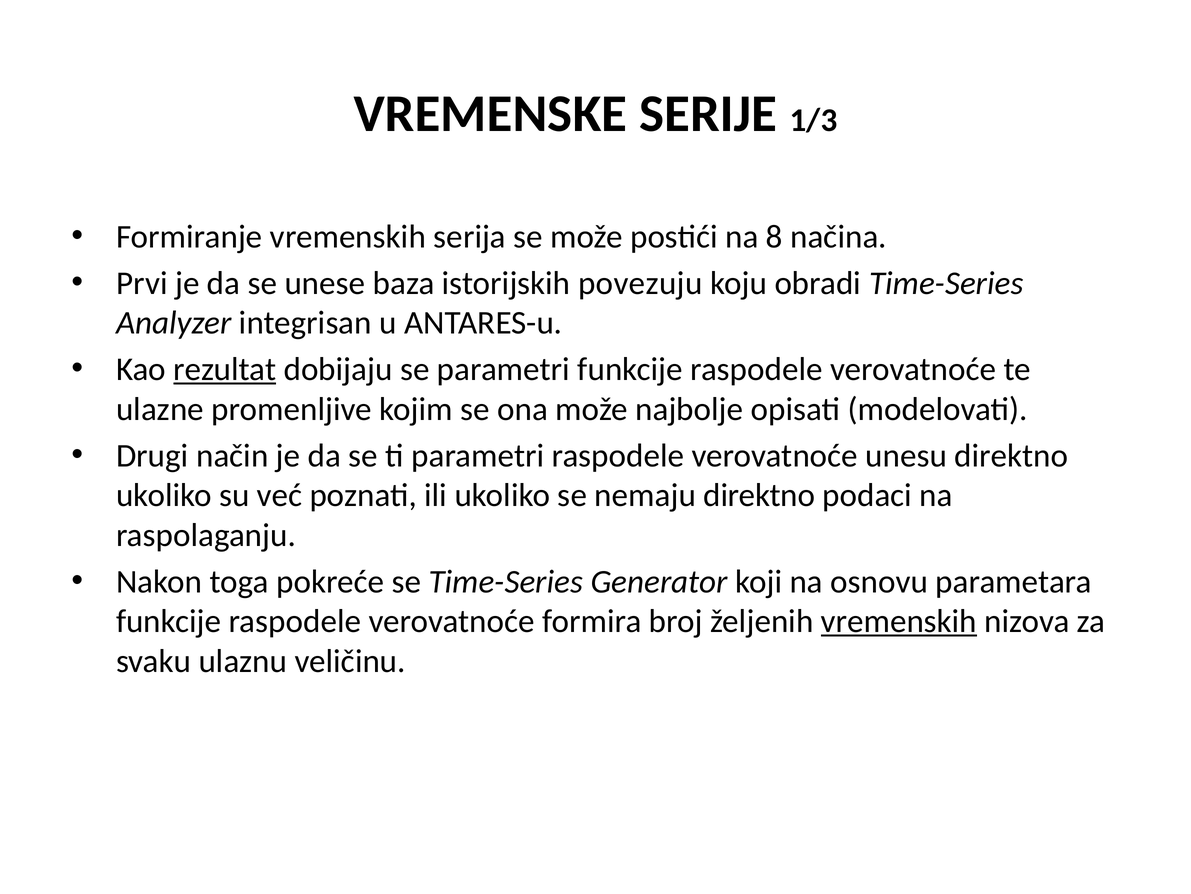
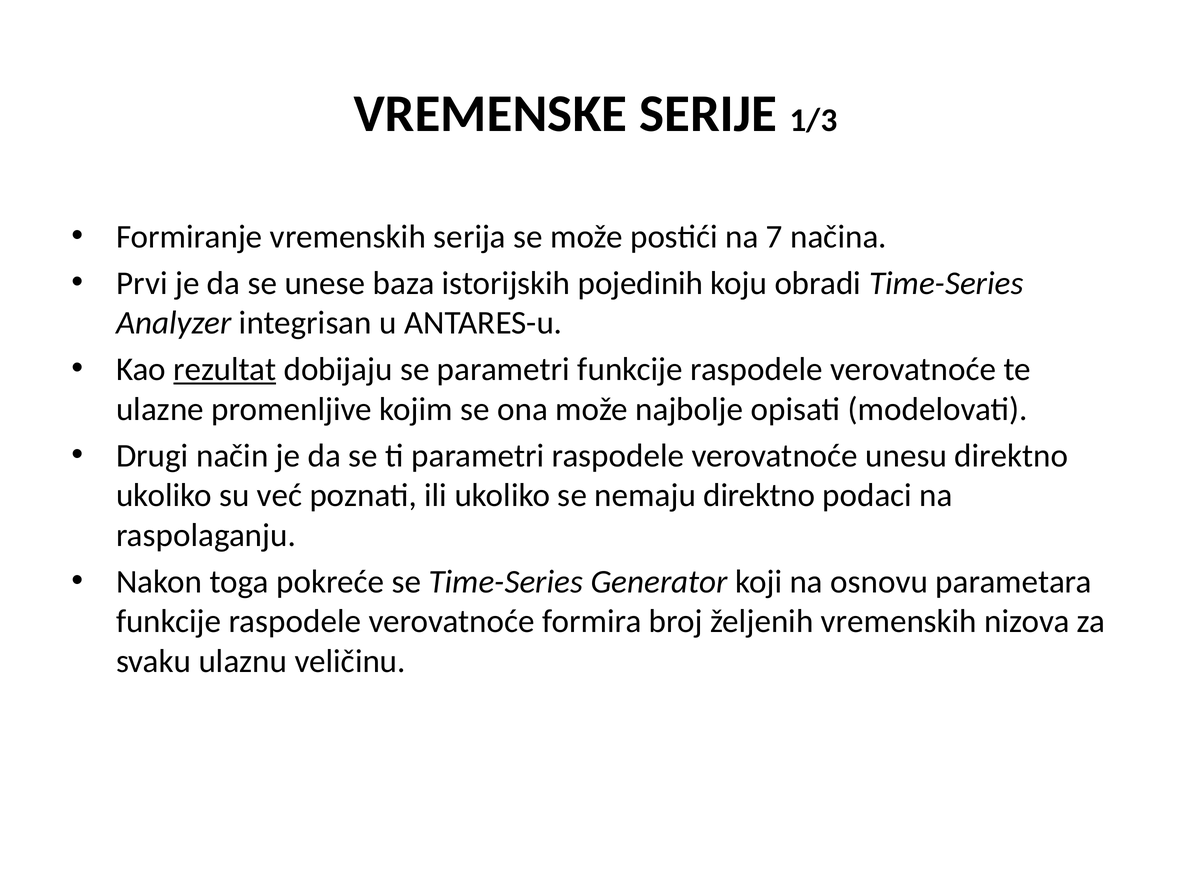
8: 8 -> 7 (774, 237)
povezuju: povezuju -> pojedinih (640, 283)
vremenskih underline: present -> none (899, 621)
